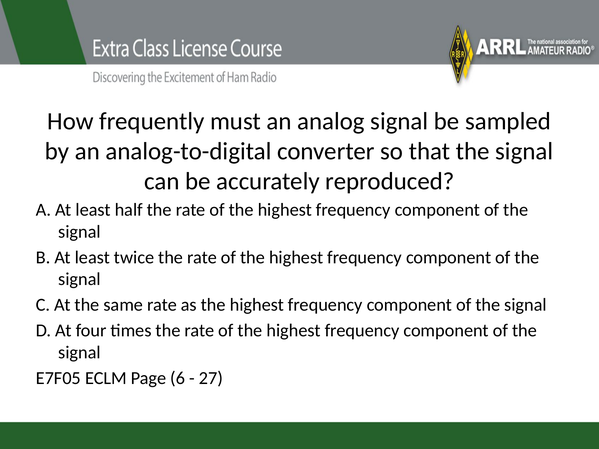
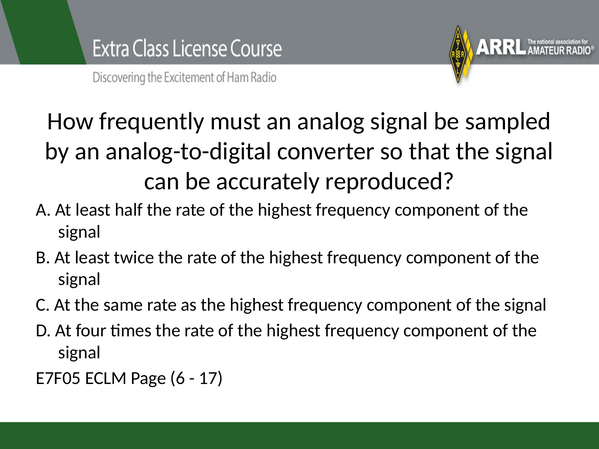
27: 27 -> 17 (211, 378)
